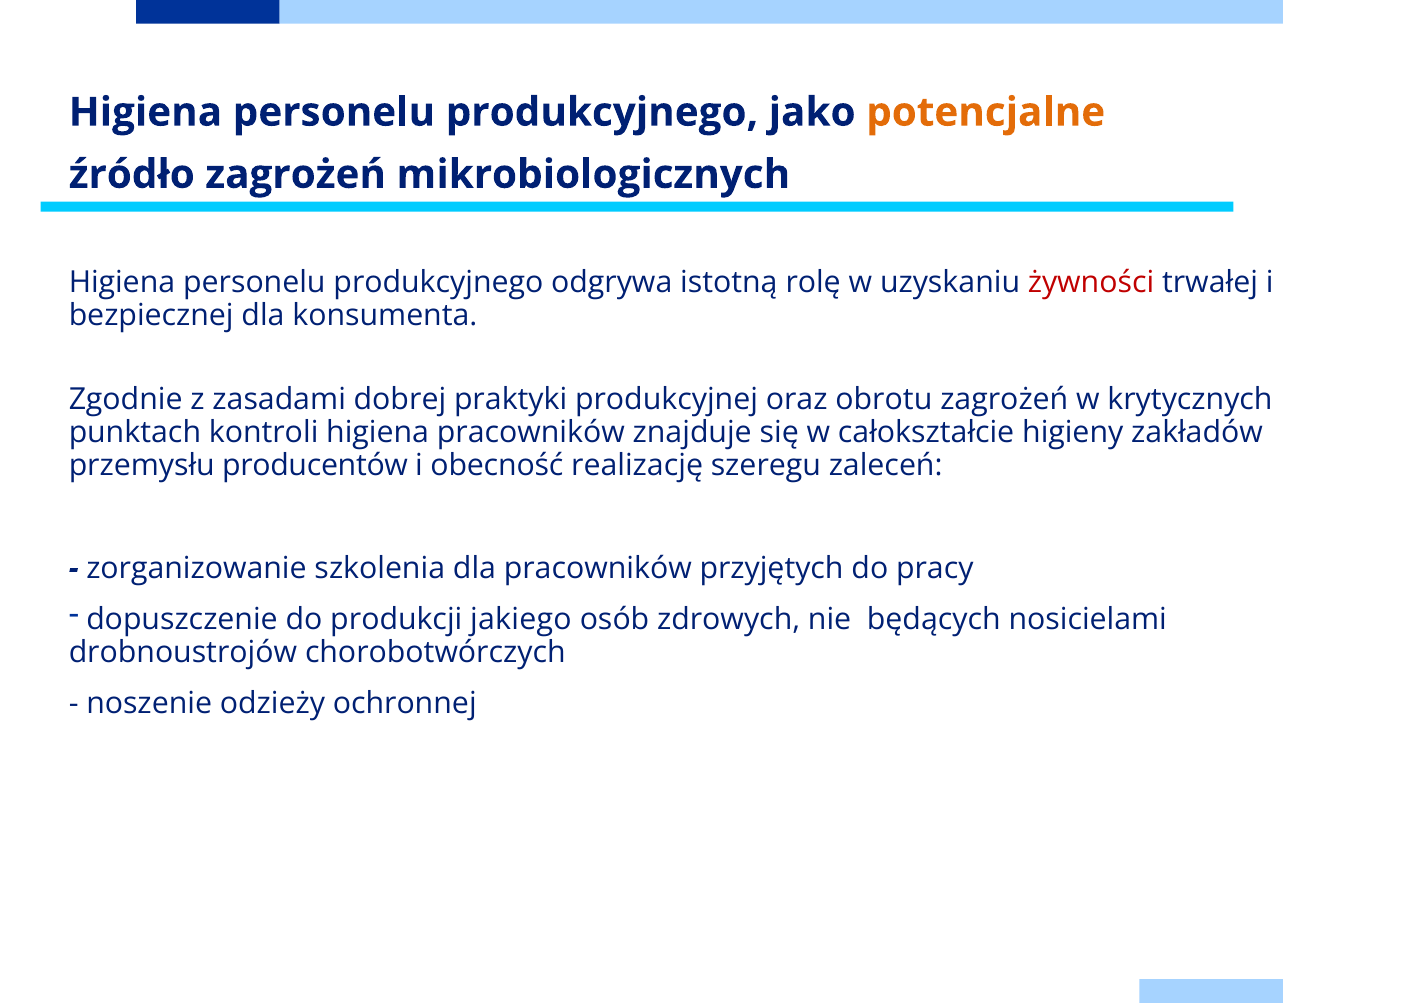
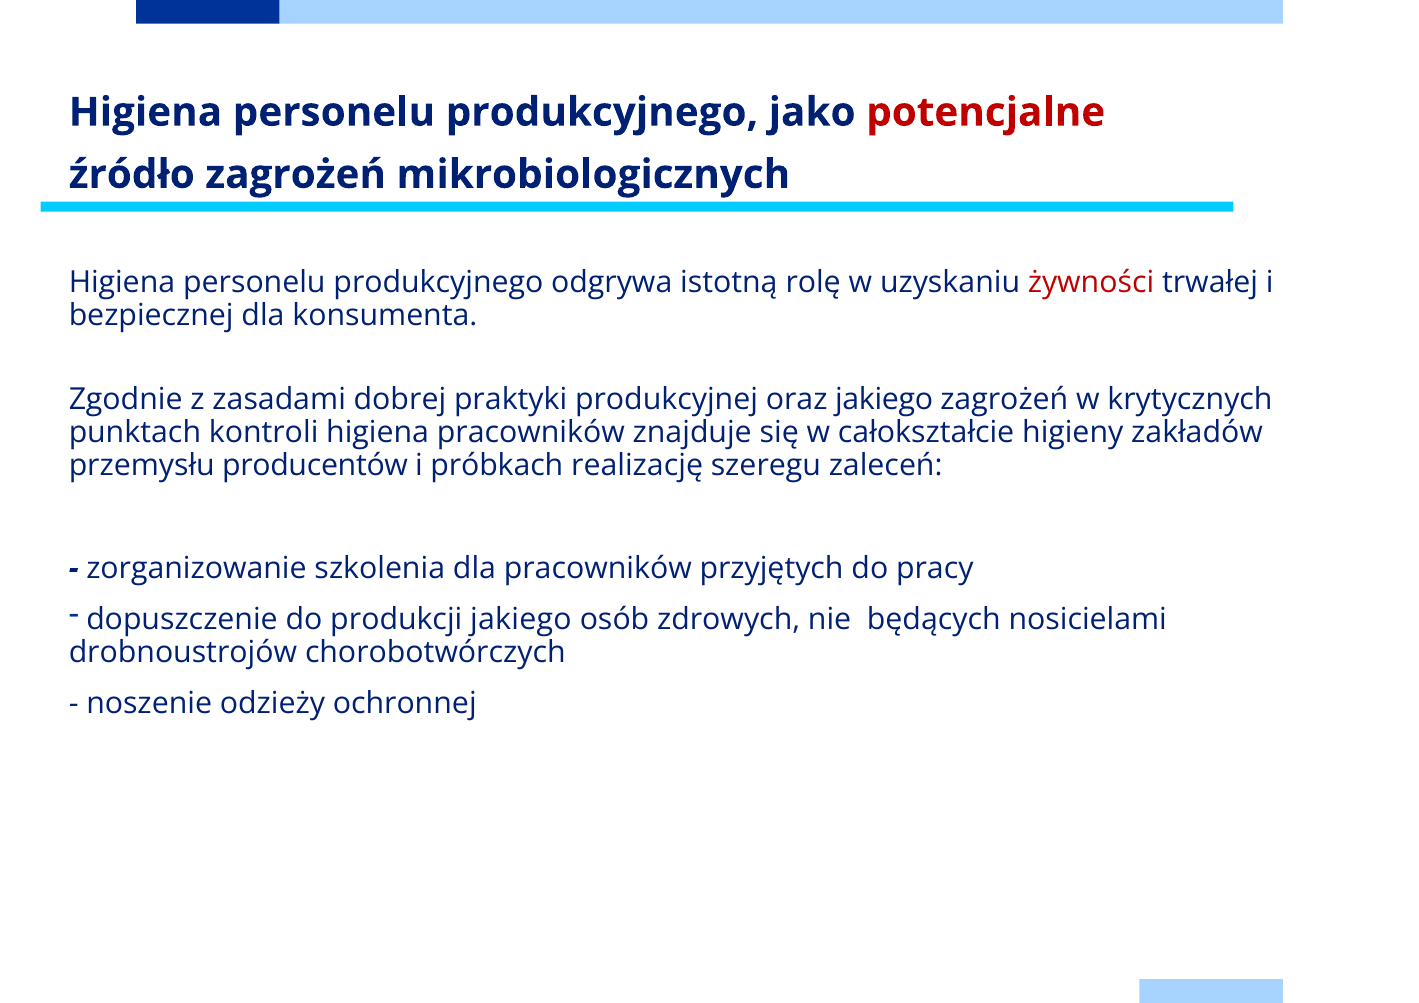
potencjalne colour: orange -> red (986, 112)
oraz obrotu: obrotu -> jakiego (884, 400)
obecność: obecność -> próbkach (497, 466)
